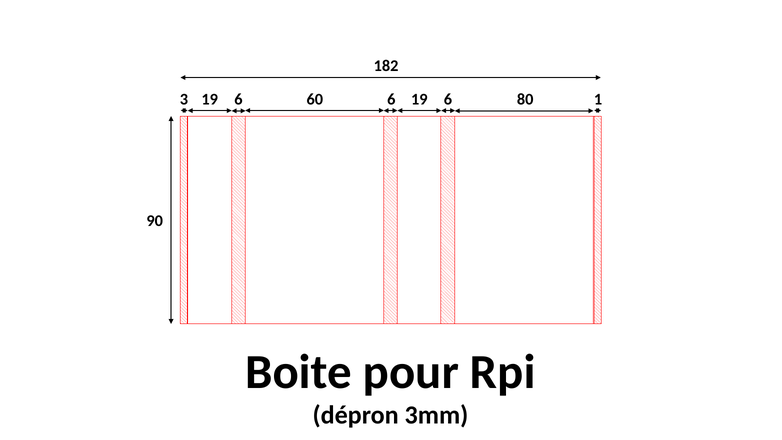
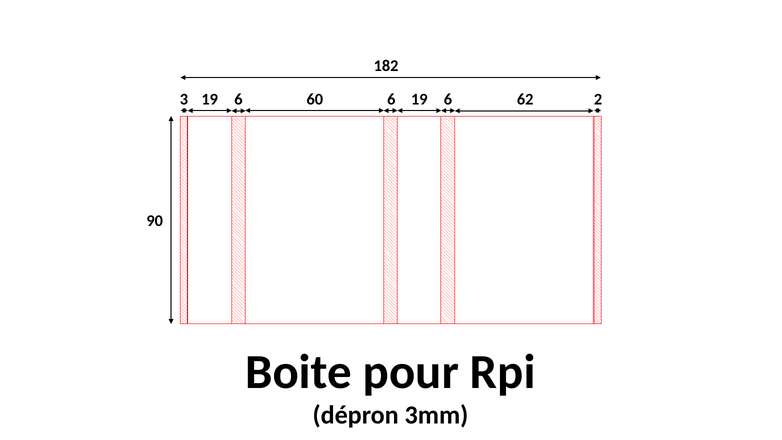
80: 80 -> 62 (525, 99)
1: 1 -> 2 (598, 99)
